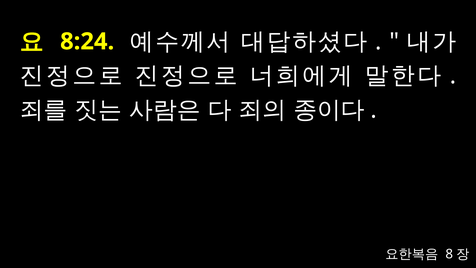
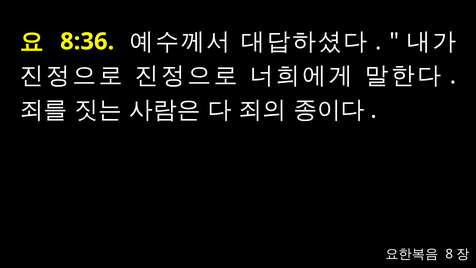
8:24: 8:24 -> 8:36 (87, 41)
